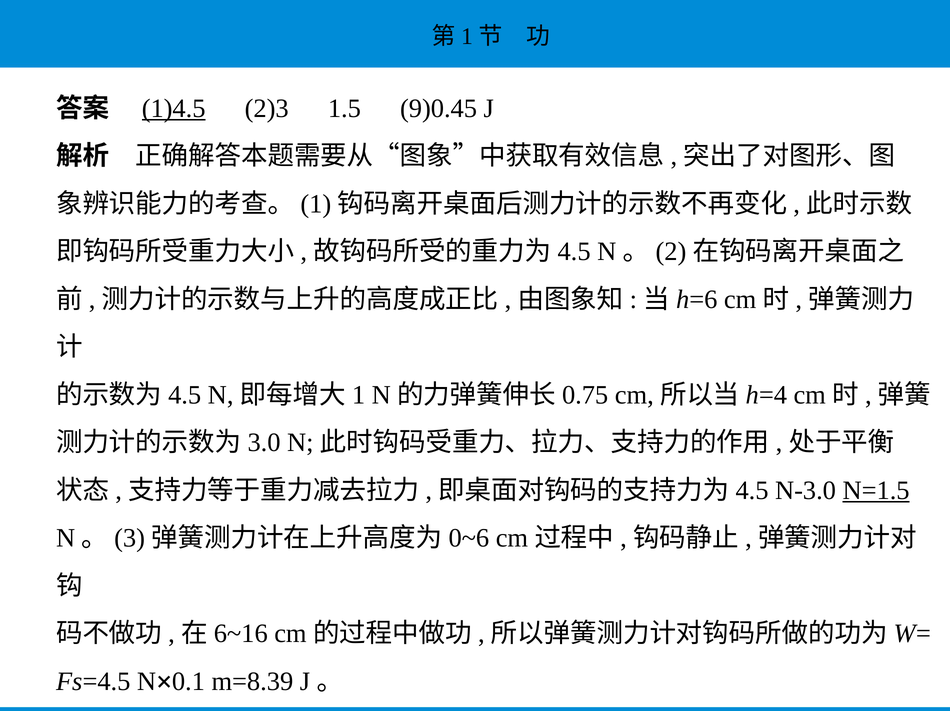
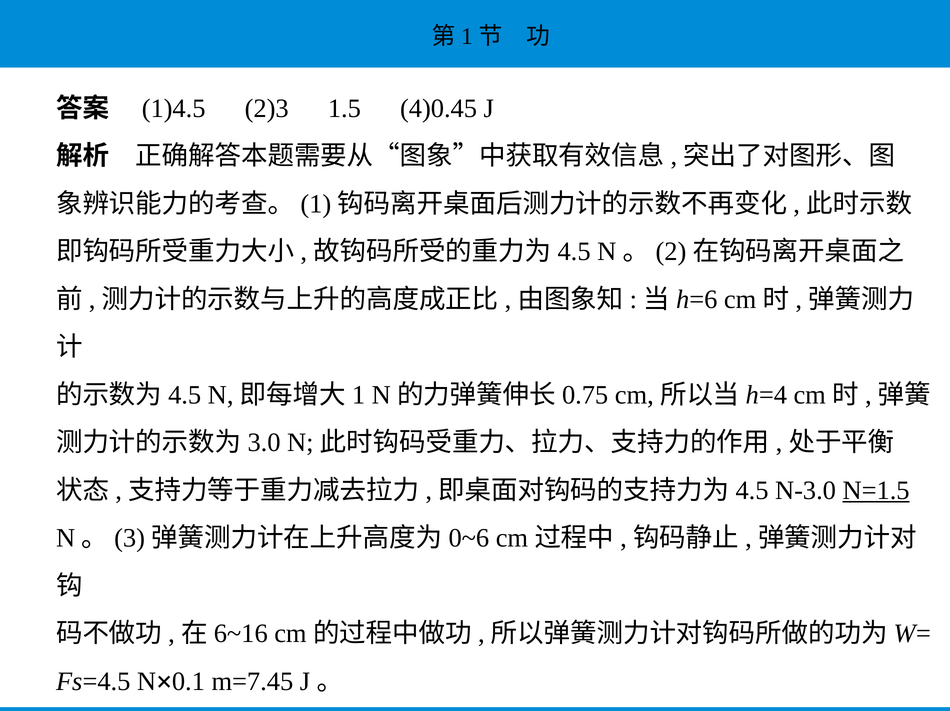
1)4.5 underline: present -> none (174, 108)
9)0.45: 9)0.45 -> 4)0.45 (439, 108)
m=8.39: m=8.39 -> m=7.45 (252, 681)
